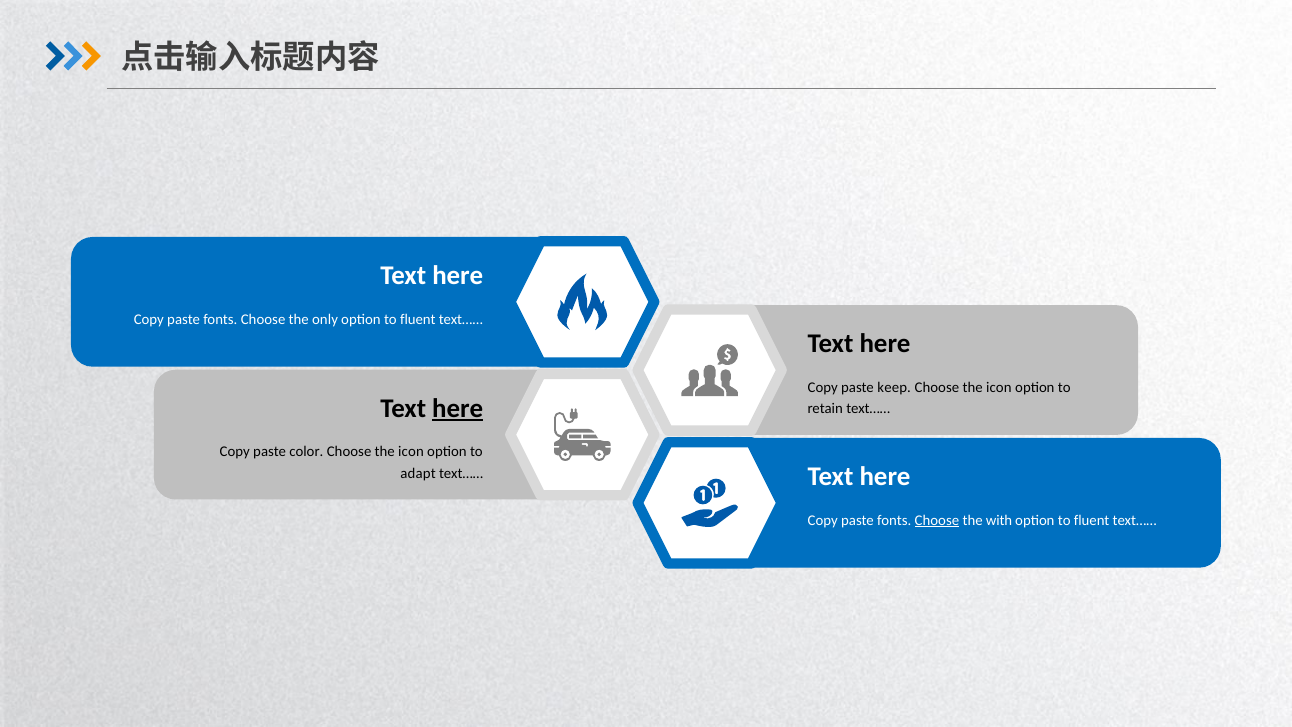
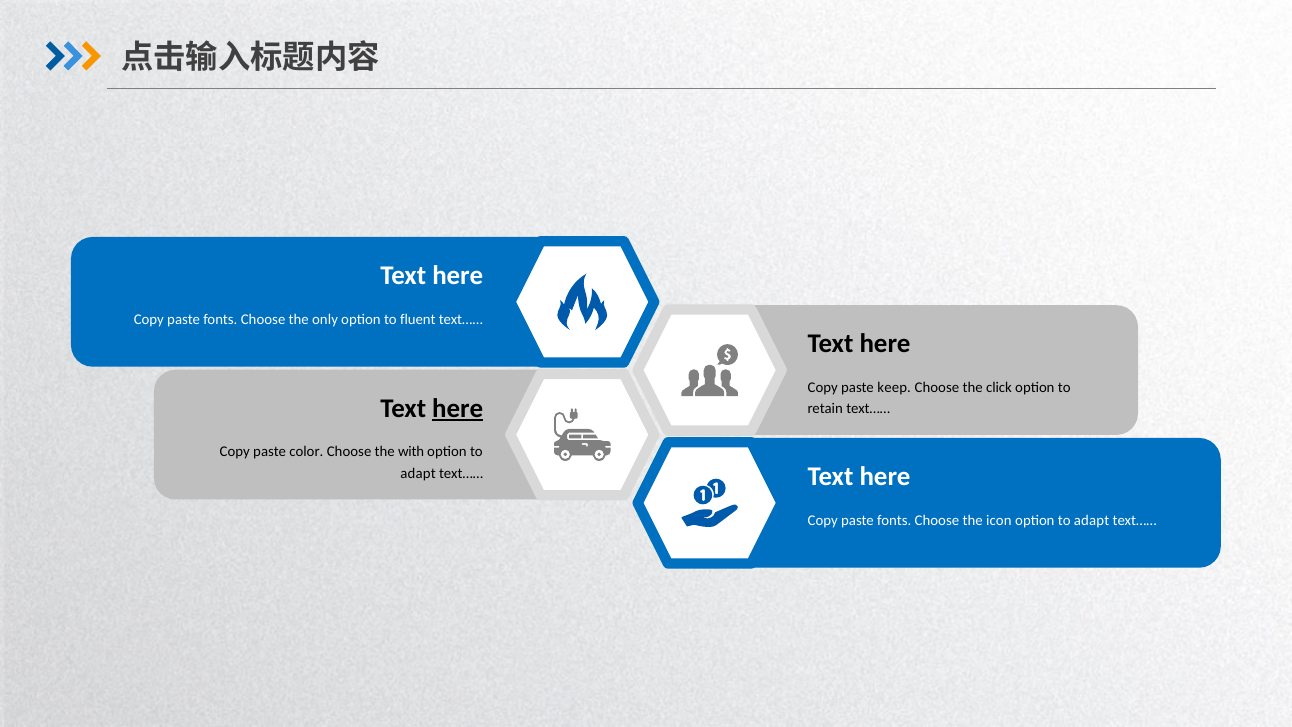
icon: icon -> click (999, 387)
icon: icon -> with (411, 452)
Choose underline: present -> none (937, 520)
with: with -> icon (999, 520)
fluent: fluent -> adapt (1092, 520)
